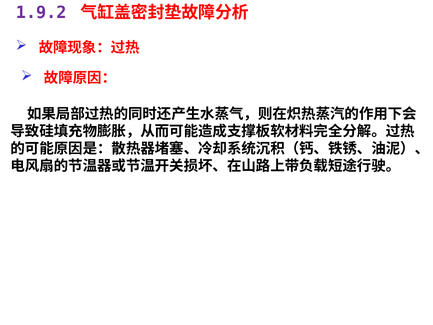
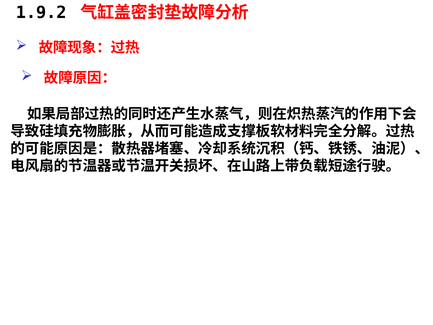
1.9.2 colour: purple -> black (41, 13)
